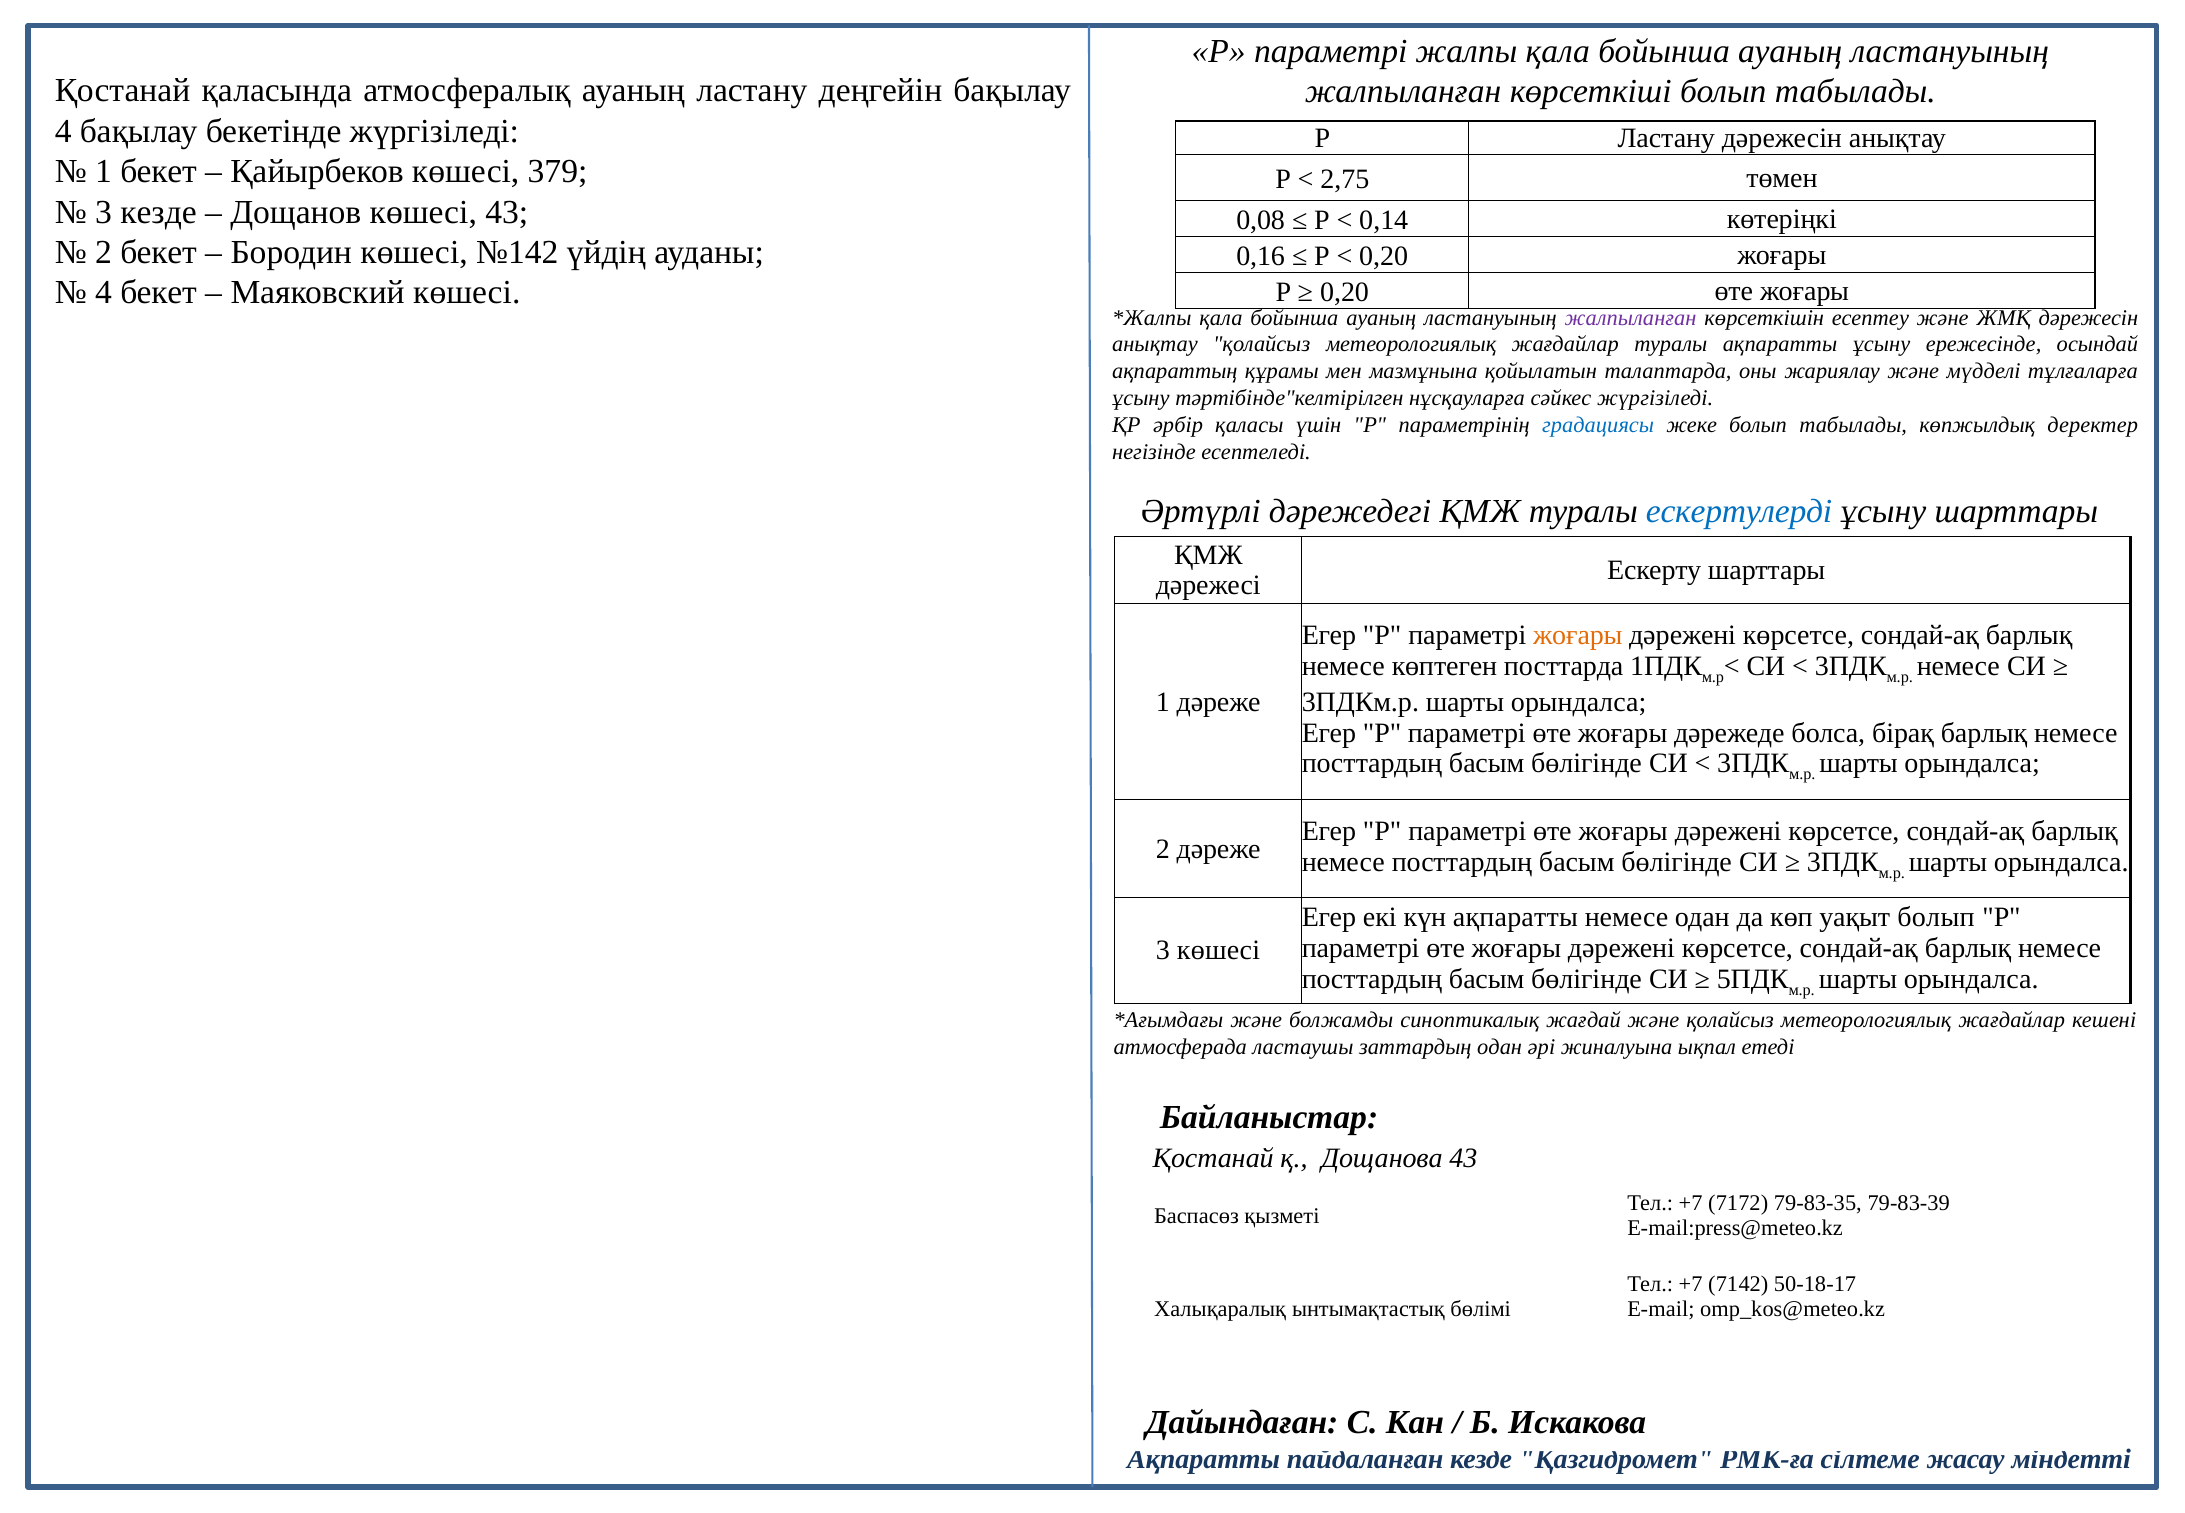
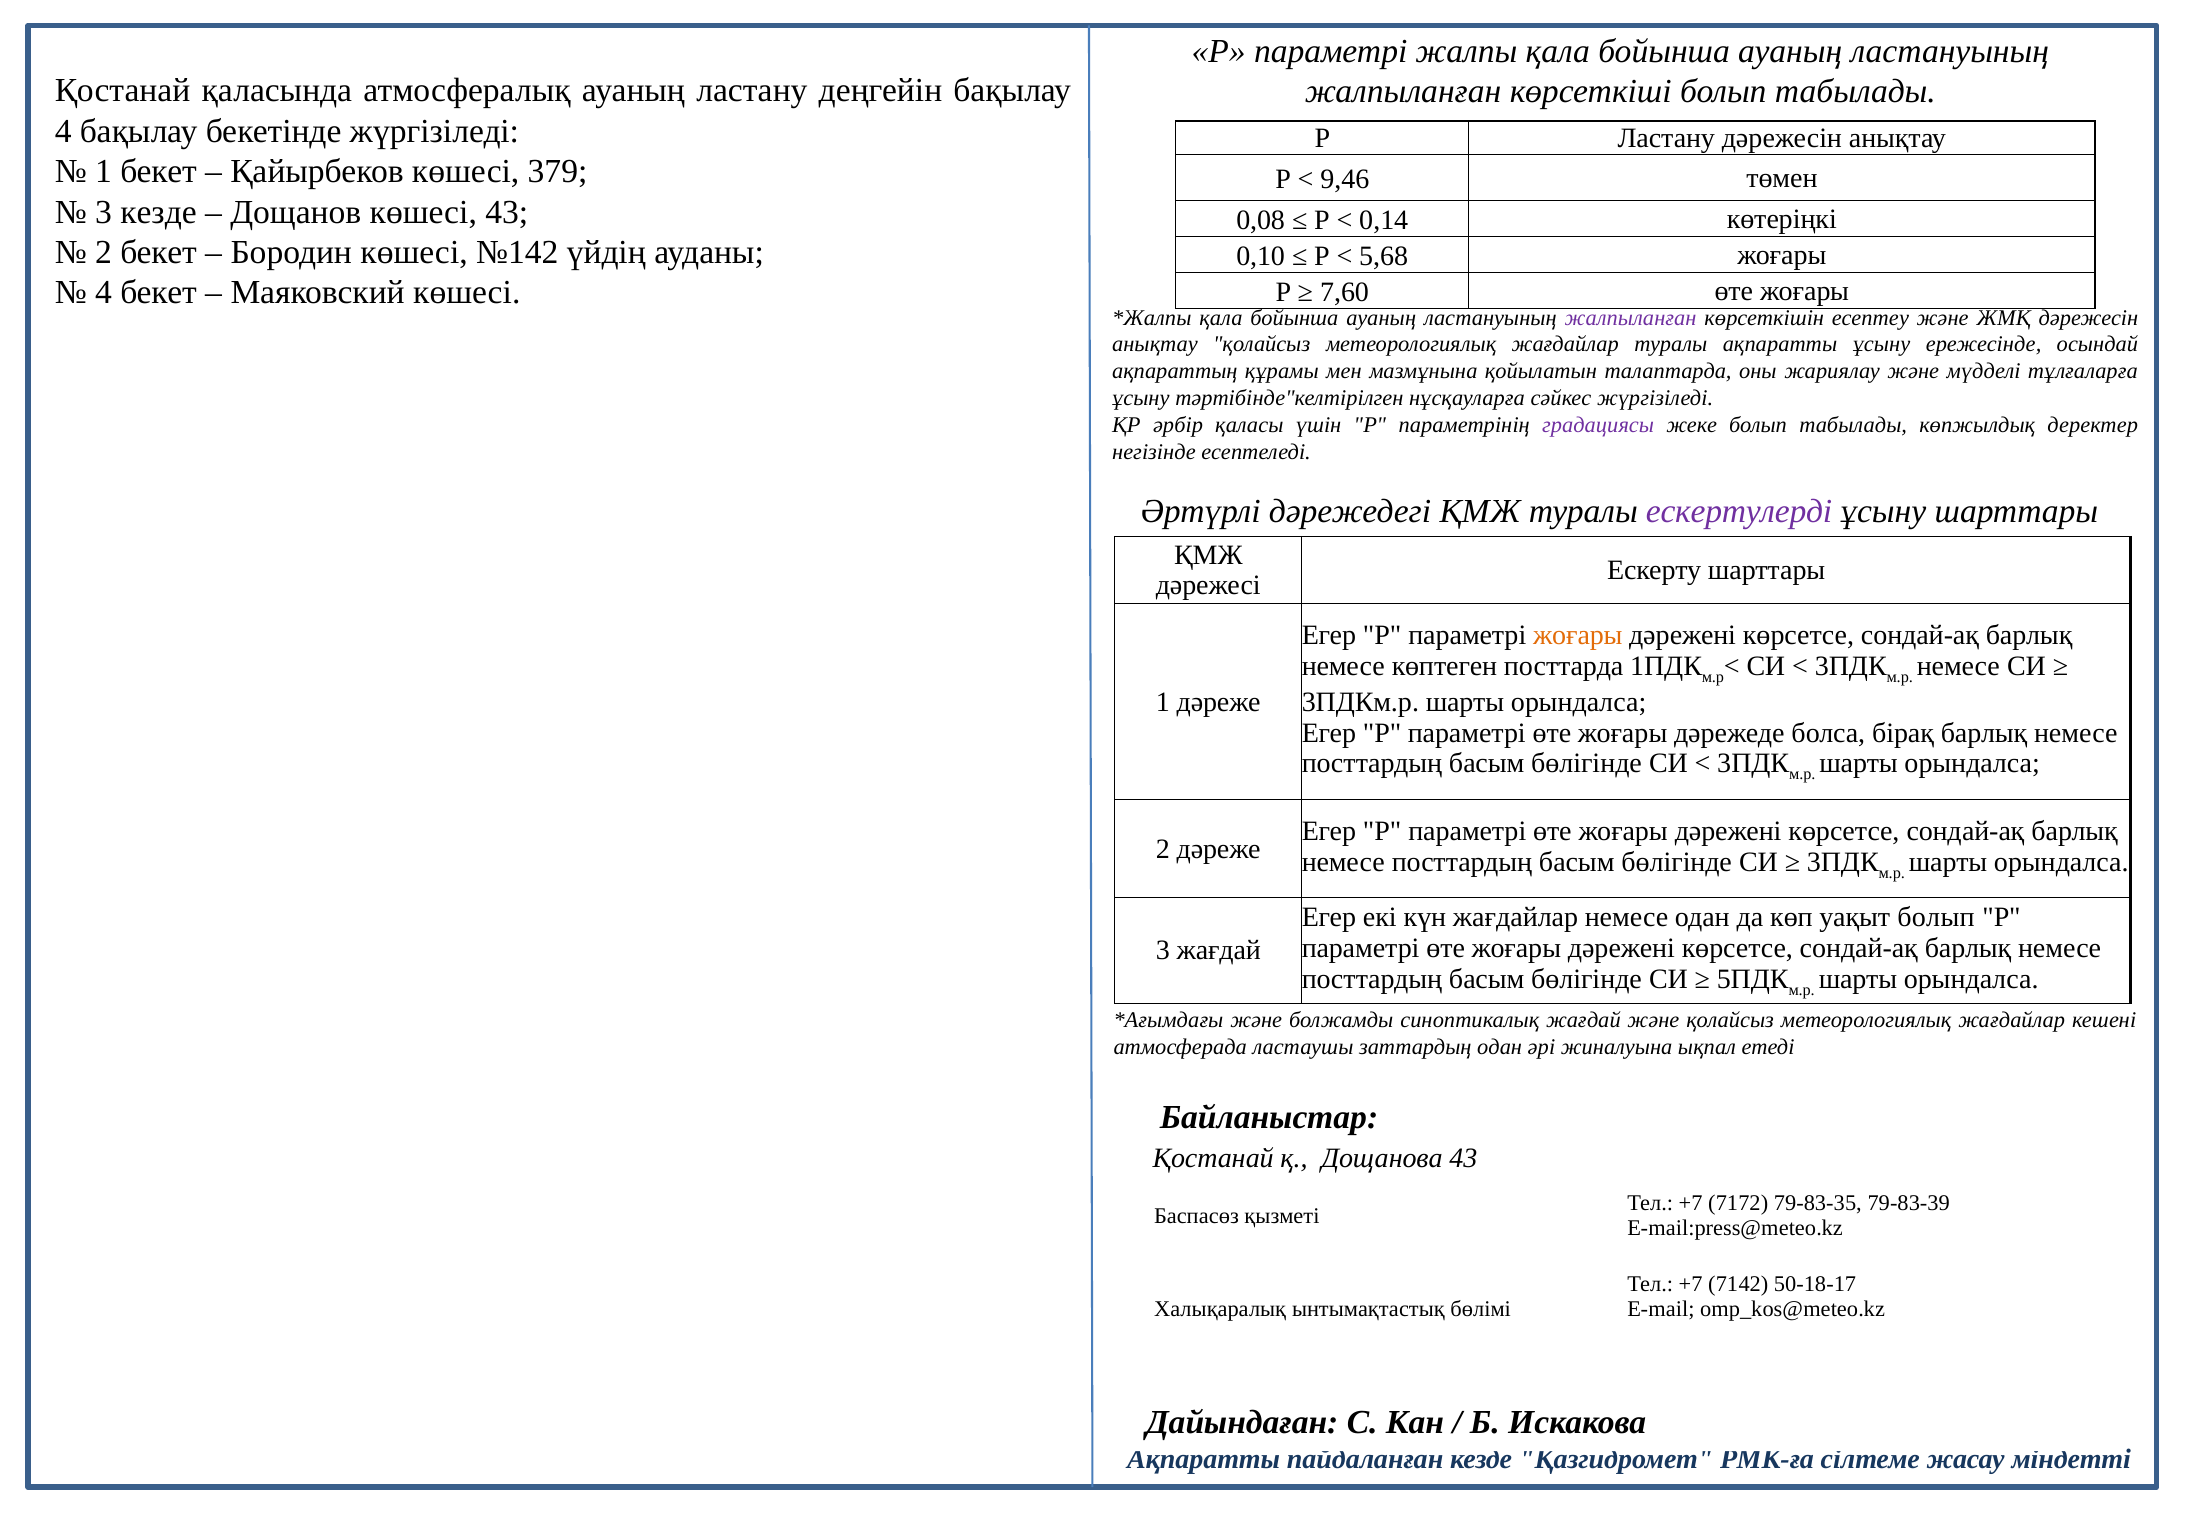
2,75: 2,75 -> 9,46 (1345, 179)
0,16: 0,16 -> 0,10 (1261, 256)
0,20: 0,20 -> 5,68 (1384, 256)
0,20: 0,20 -> 7,60 (1345, 292)
градациясы colour: blue -> purple (1598, 425)
ескертулерді colour: blue -> purple (1739, 511)
күн ақпаратты: ақпаратты -> жағдайлар (1516, 917)
3 көшесі: көшесі -> жағдай (1219, 950)
